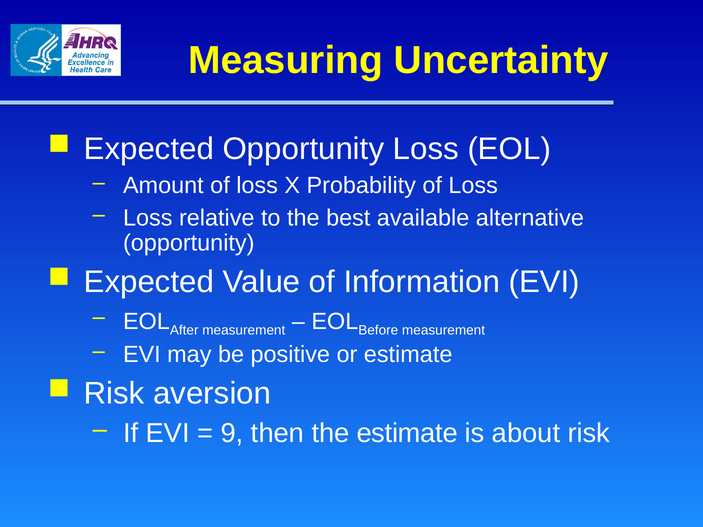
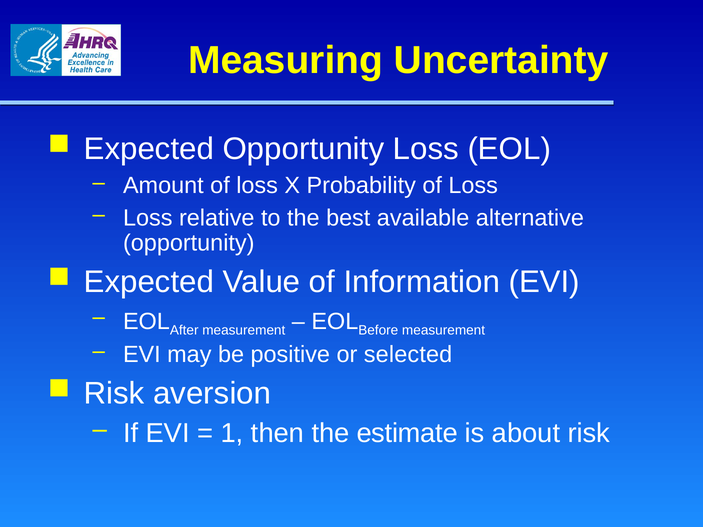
or estimate: estimate -> selected (408, 355)
9: 9 -> 1 (232, 433)
